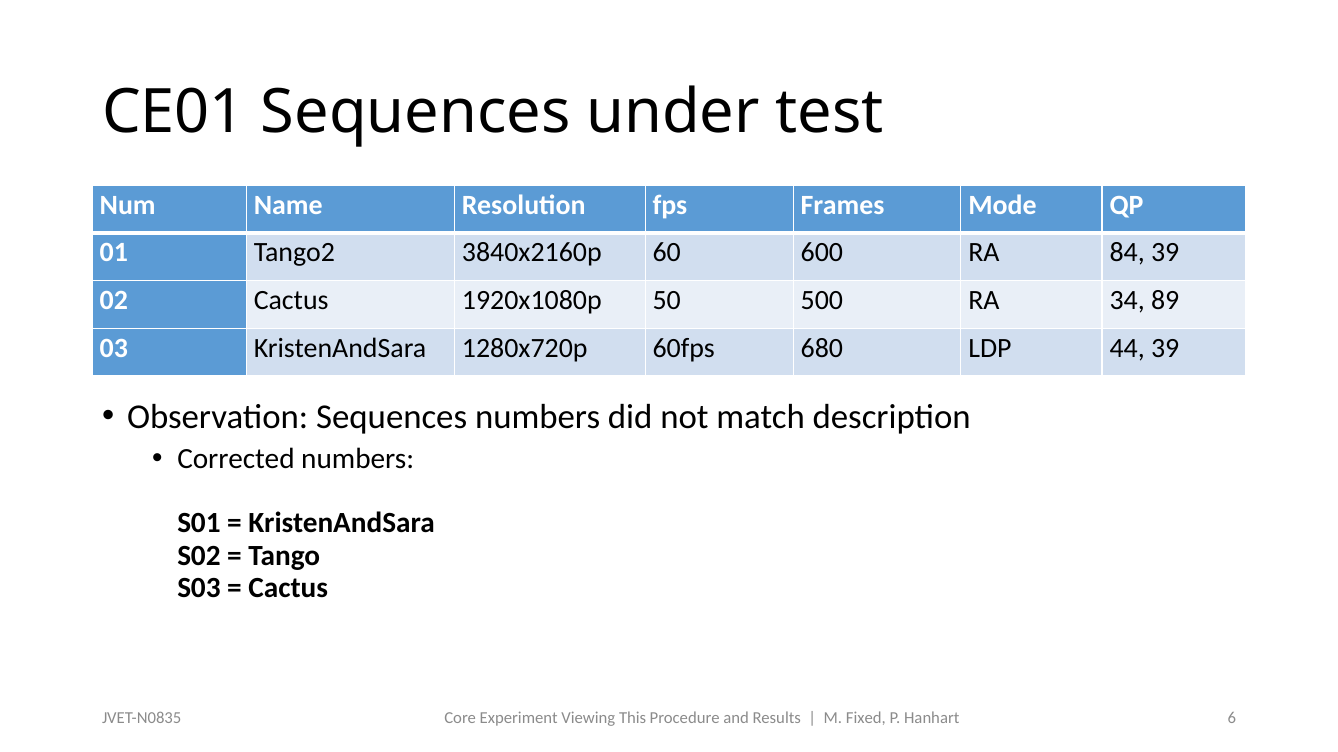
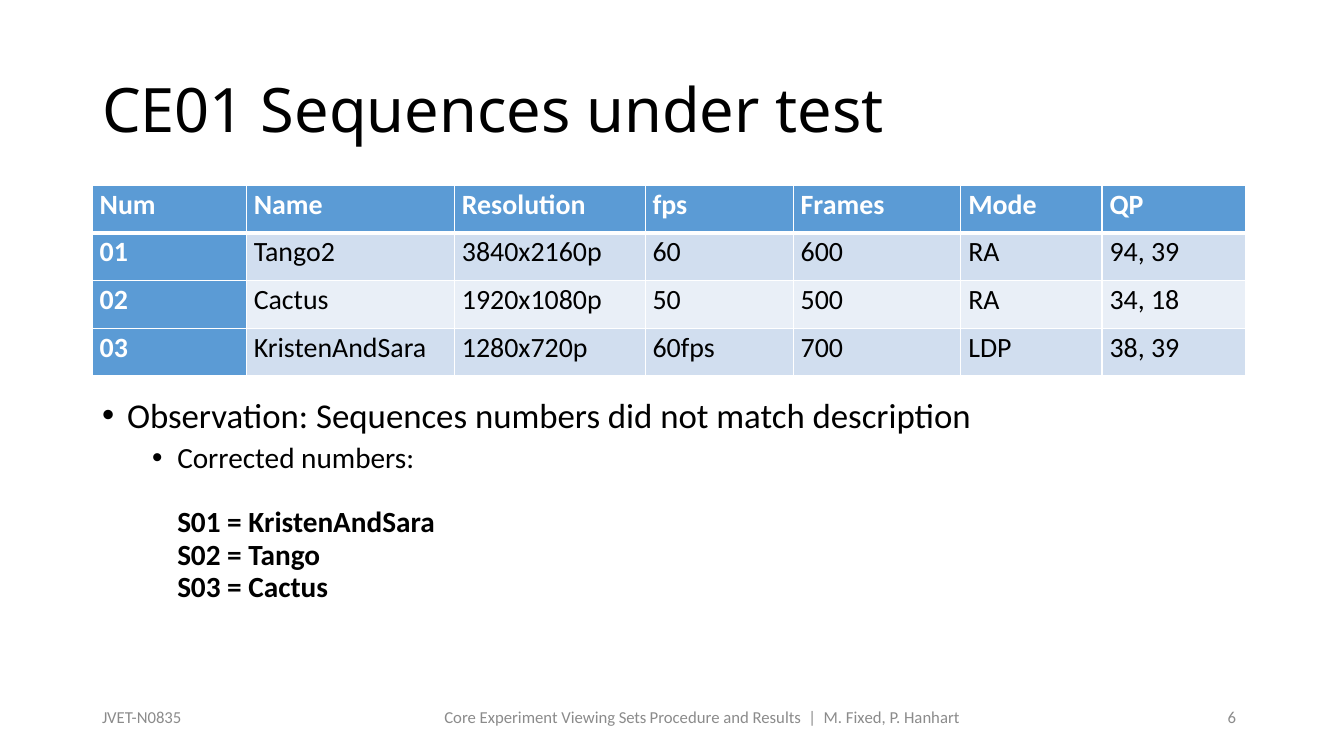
84: 84 -> 94 (1127, 253)
89: 89 -> 18 (1165, 301)
680: 680 -> 700 (822, 348)
44: 44 -> 38 (1127, 348)
This: This -> Sets (633, 719)
